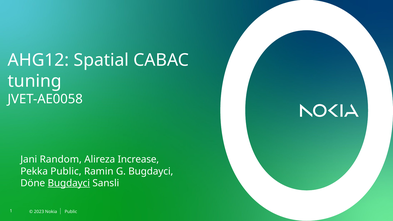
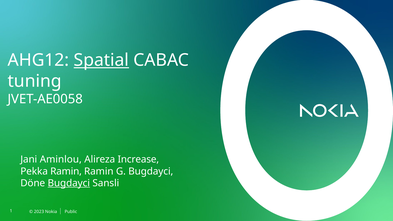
Spatial underline: none -> present (101, 60)
Random: Random -> Aminlou (61, 160)
Pekka Public: Public -> Ramin (66, 171)
